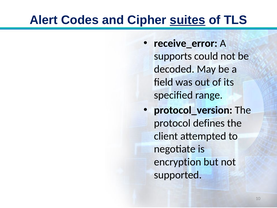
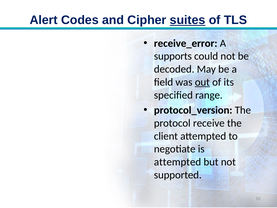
out underline: none -> present (202, 82)
defines: defines -> receive (209, 123)
encryption: encryption -> attempted (178, 162)
